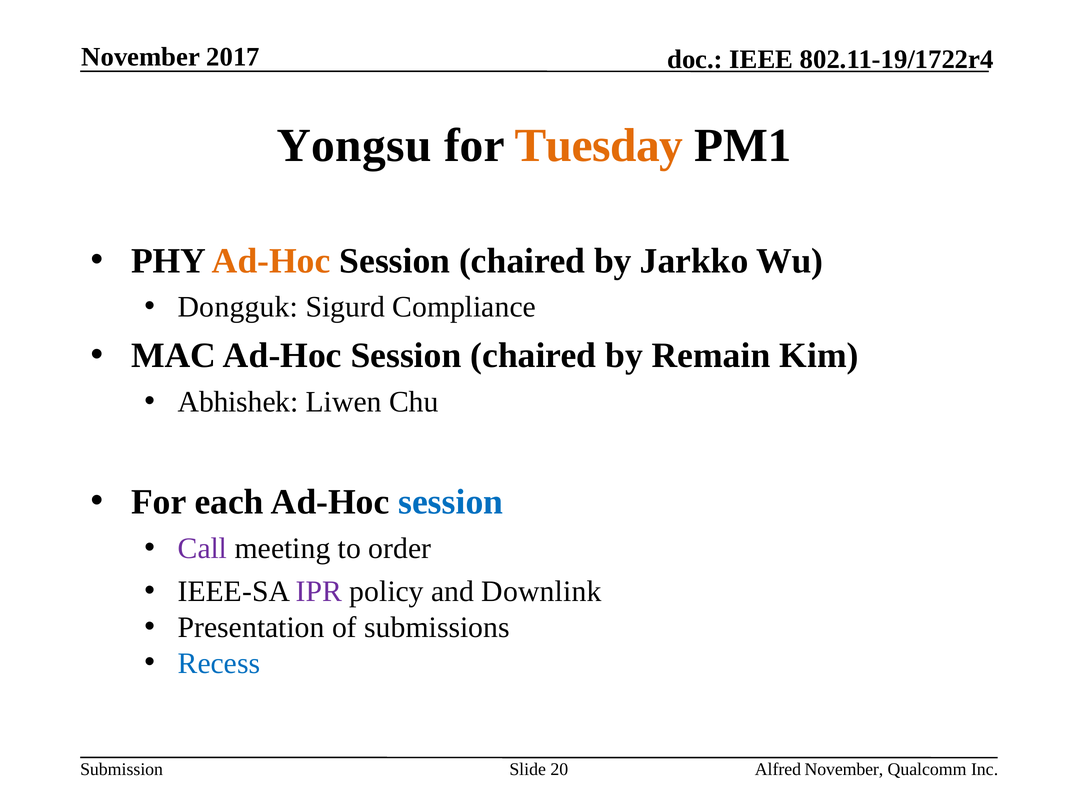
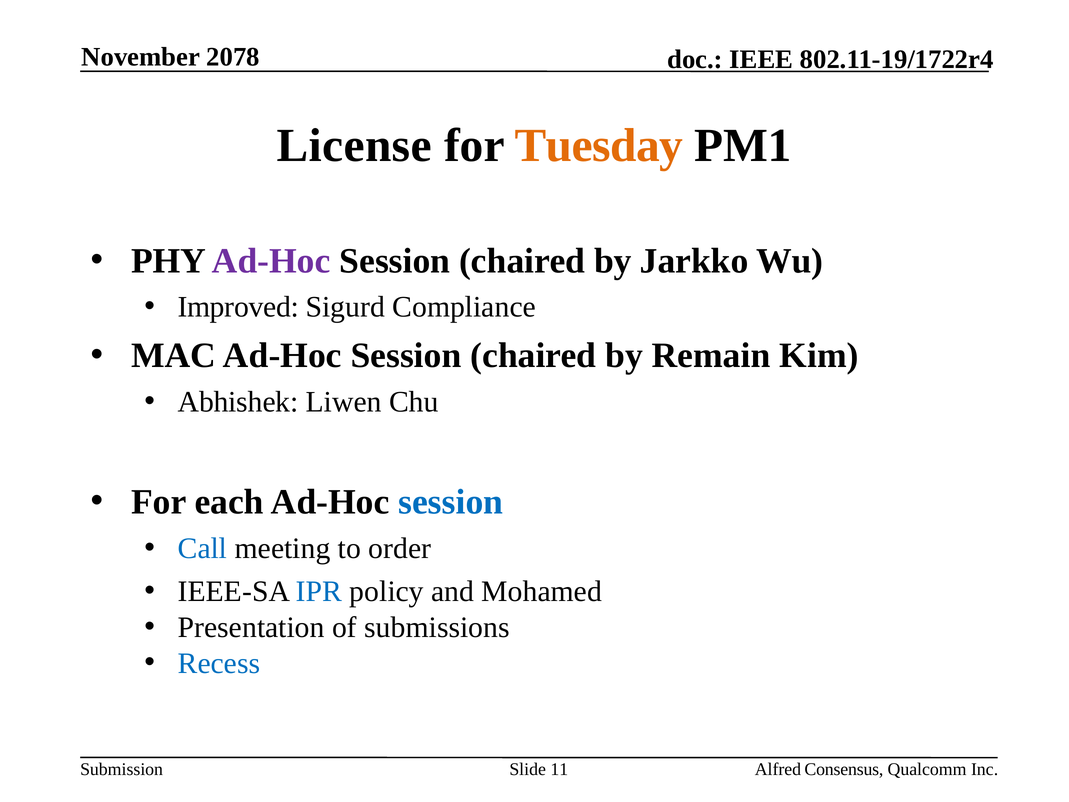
2017: 2017 -> 2078 (233, 57)
Yongsu: Yongsu -> License (354, 146)
Ad-Hoc colour: orange -> purple (271, 261)
Dongguk: Dongguk -> Improved (238, 307)
Call colour: purple -> blue (203, 548)
IPR colour: purple -> blue (319, 591)
Downlink: Downlink -> Mohamed (542, 591)
20: 20 -> 11 (559, 769)
Alfred November: November -> Consensus (844, 769)
